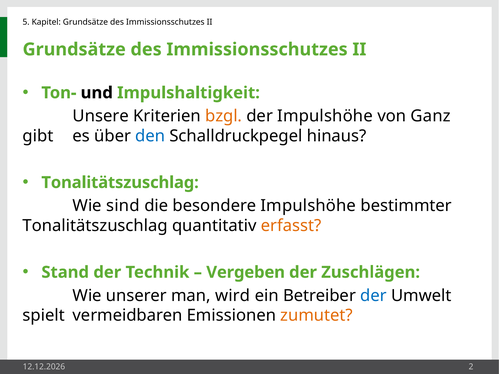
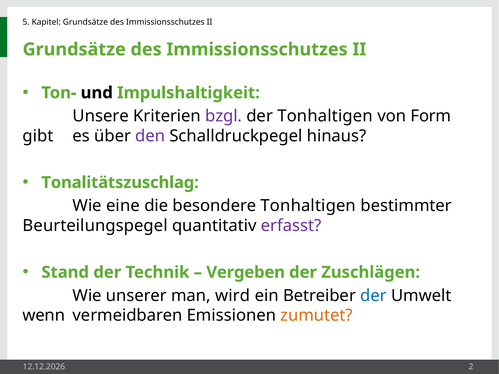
bzgl colour: orange -> purple (224, 116)
der Impulshöhe: Impulshöhe -> Tonhaltigen (325, 116)
Ganz: Ganz -> Form (431, 116)
den colour: blue -> purple (150, 136)
sind: sind -> eine (123, 206)
besondere Impulshöhe: Impulshöhe -> Tonhaltigen (308, 206)
Tonalitätszuschlag: Tonalitätszuschlag -> Beurteilungspegel (95, 226)
erfasst colour: orange -> purple (291, 226)
spielt: spielt -> wenn (44, 316)
